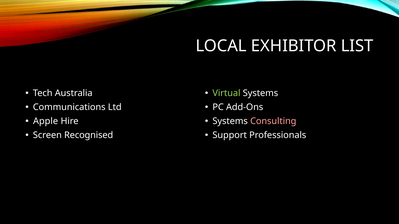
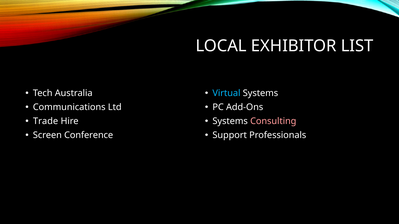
Virtual colour: light green -> light blue (226, 93)
Apple: Apple -> Trade (46, 121)
Recognised: Recognised -> Conference (89, 135)
